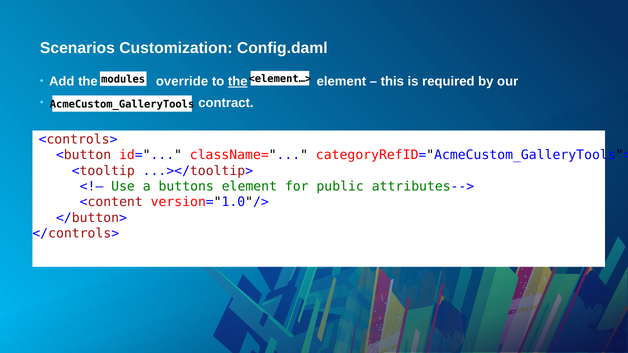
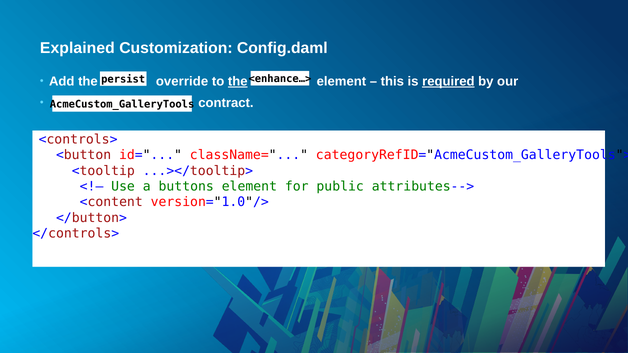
Scenarios: Scenarios -> Explained (77, 48)
<element…>: <element…> -> <enhance…> (280, 79)
modules: modules -> persist (123, 79)
required underline: none -> present (448, 81)
